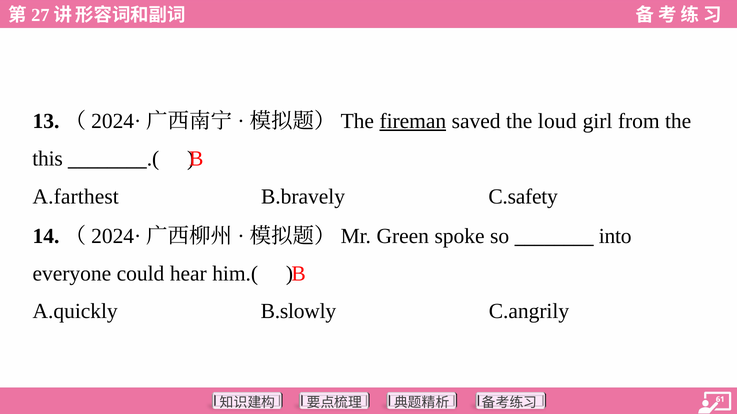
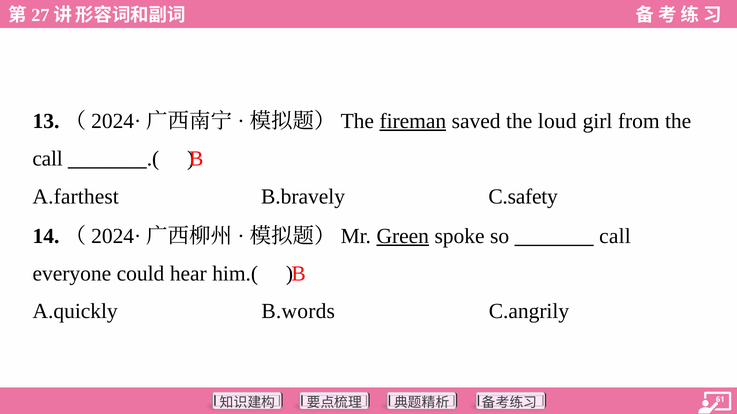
this: this -> call (48, 159)
Green underline: none -> present (403, 236)
into: into -> call (615, 236)
B.slowly: B.slowly -> B.words (298, 312)
